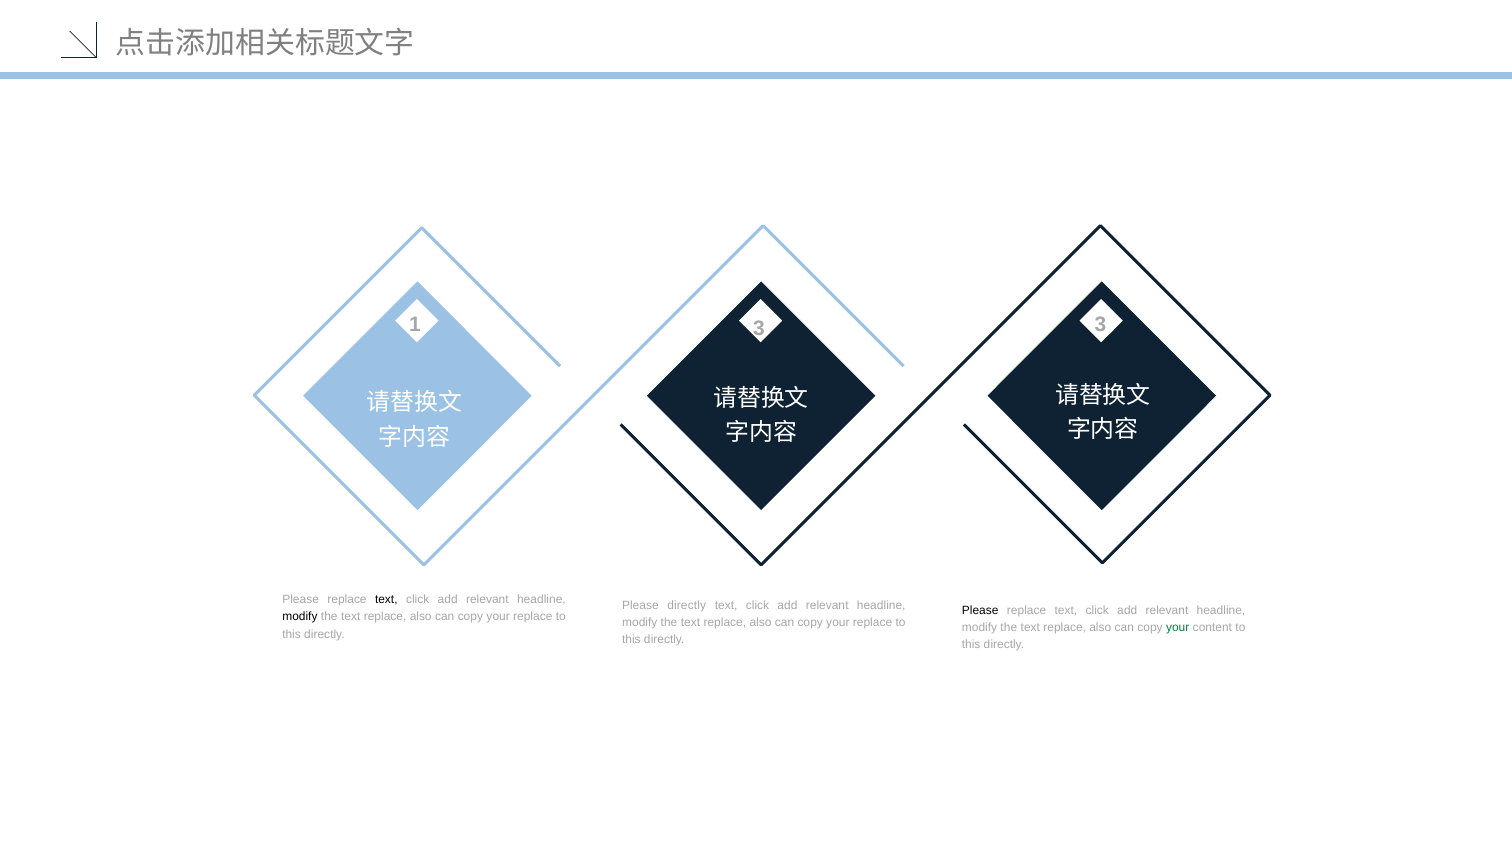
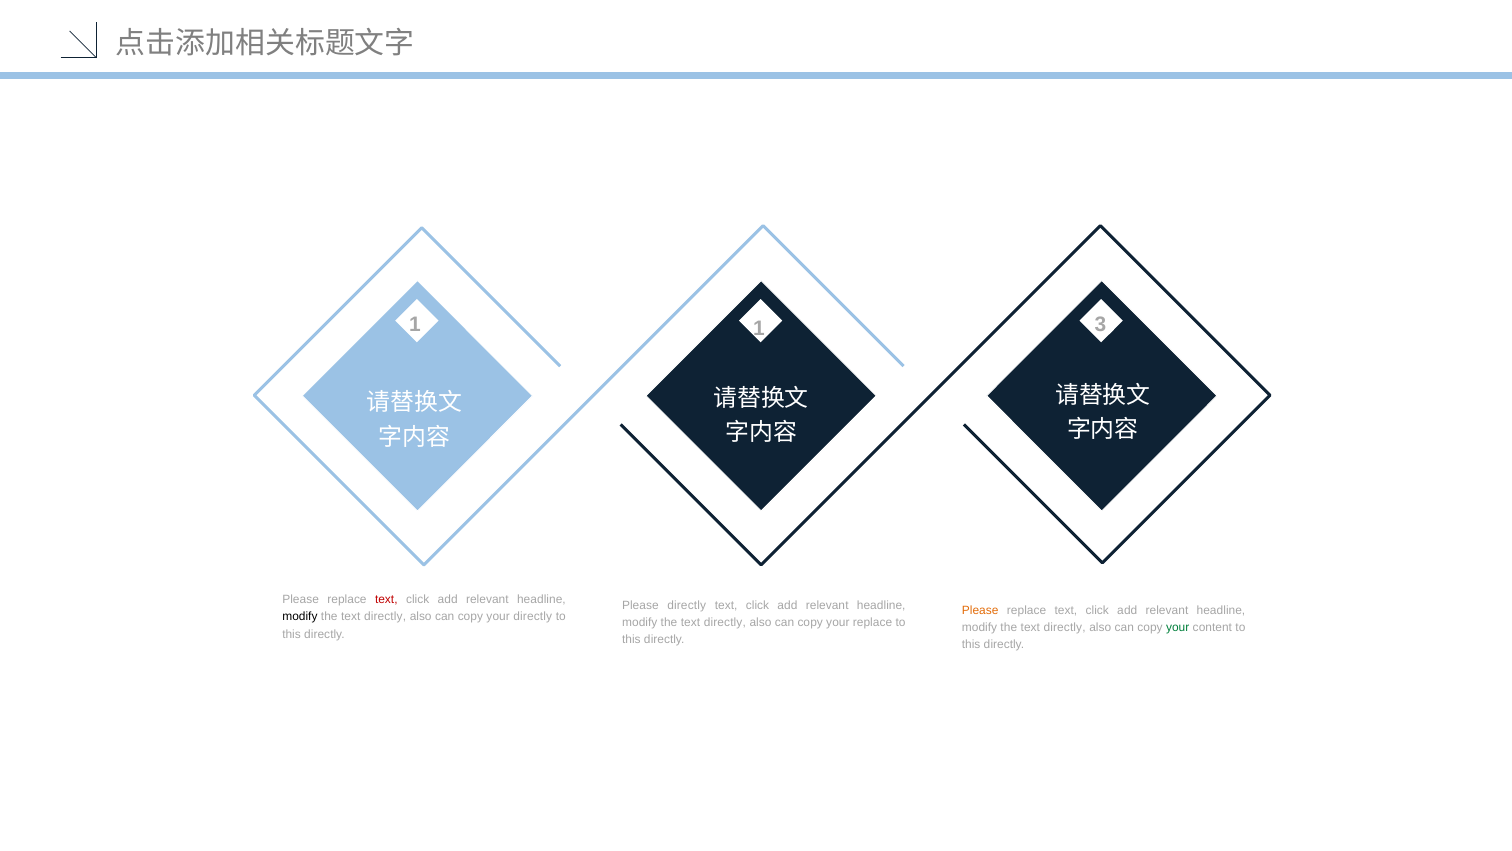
1 3: 3 -> 1 (759, 329)
text colour: black -> red (386, 599)
Please colour: black -> orange (980, 610)
replace: replace -> directly (385, 617)
replace: replace -> directly (533, 617)
replace: replace -> directly (725, 622)
replace: replace -> directly (1065, 627)
